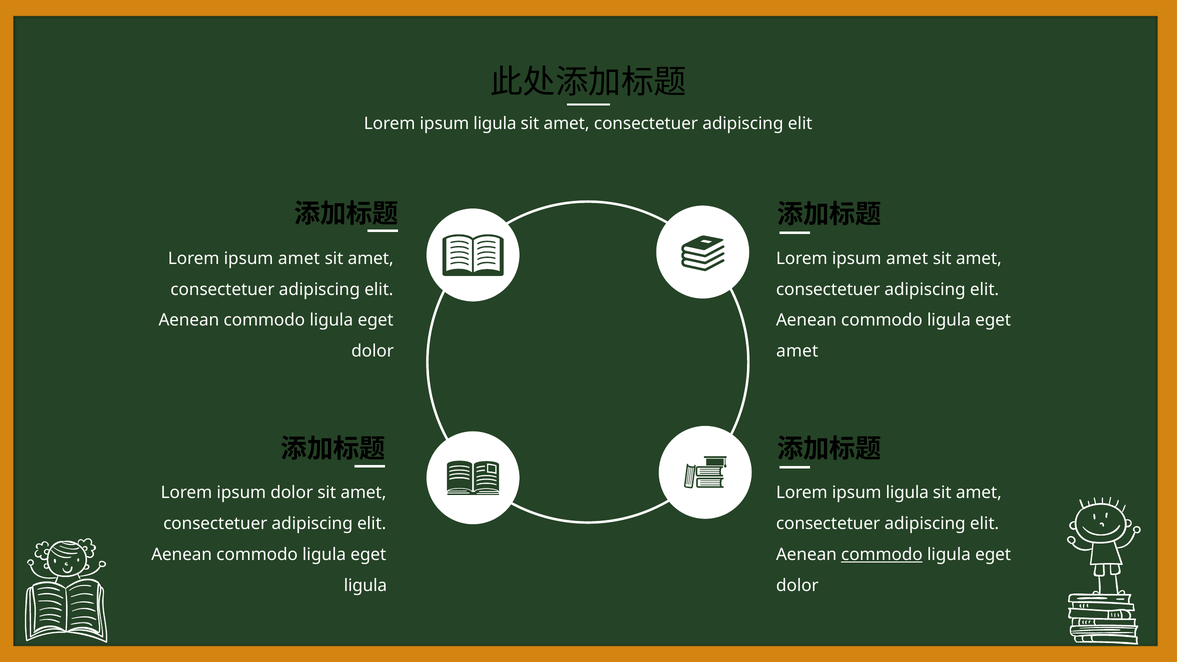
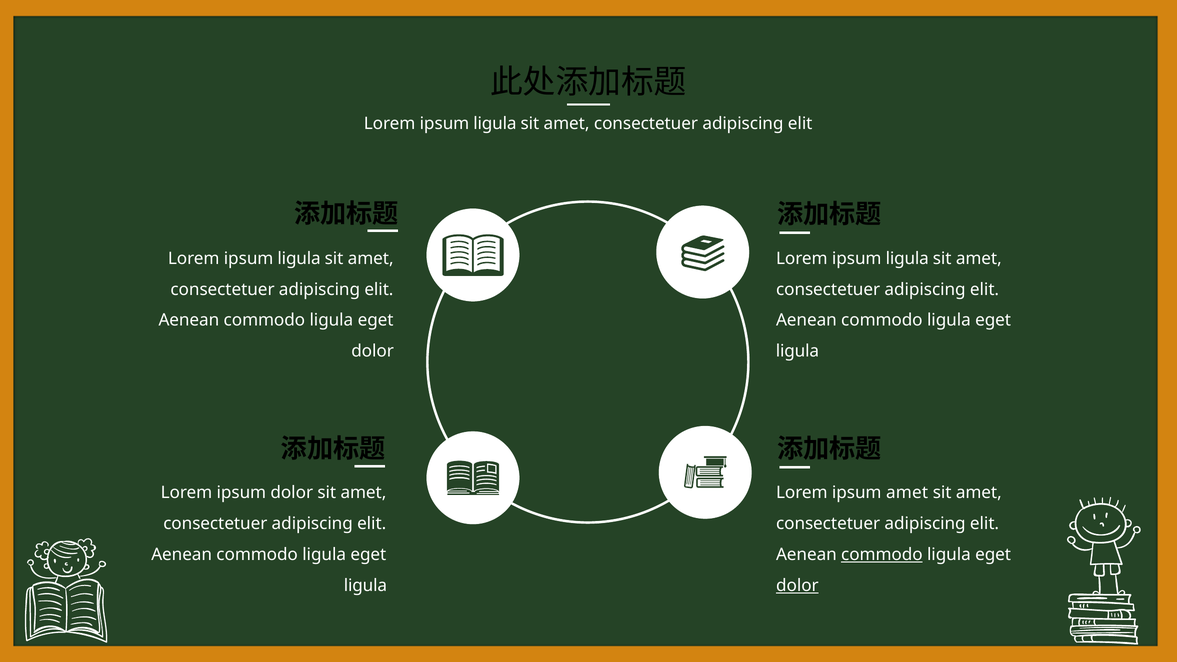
amet: amet -> ligula (299, 259)
amet: amet -> ligula (907, 259)
amet: amet -> ligula (797, 351)
ligula: ligula -> amet (907, 493)
dolor underline: none -> present (797, 585)
